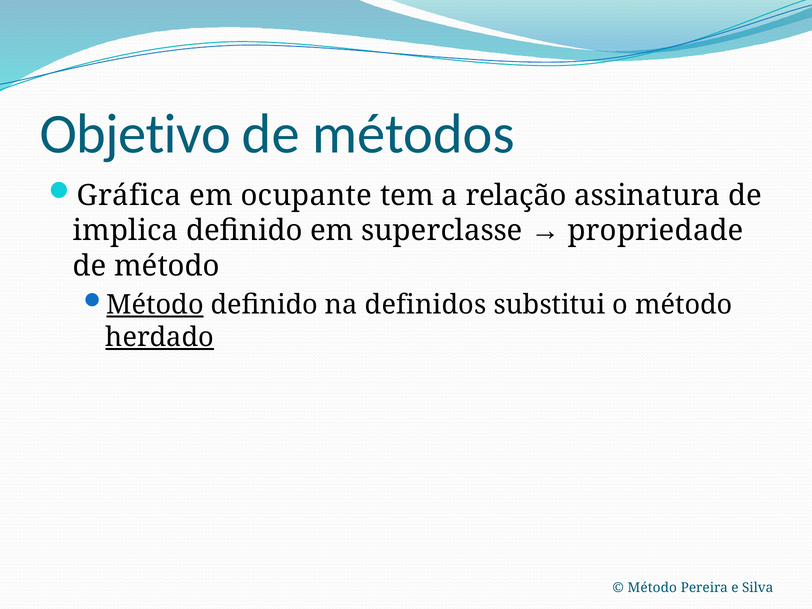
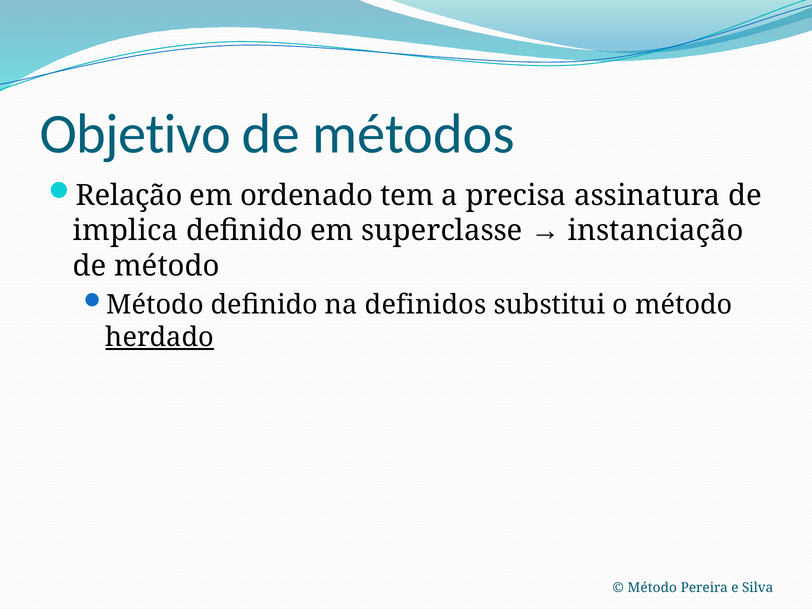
Gráfica: Gráfica -> Relação (129, 196)
ocupante: ocupante -> ordenado (307, 196)
relação: relação -> precisa (516, 196)
propriedade: propriedade -> instanciação (656, 231)
Método underline: present -> none (155, 305)
